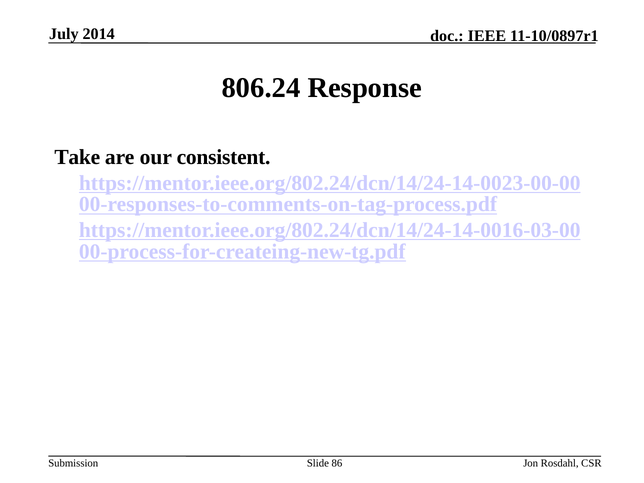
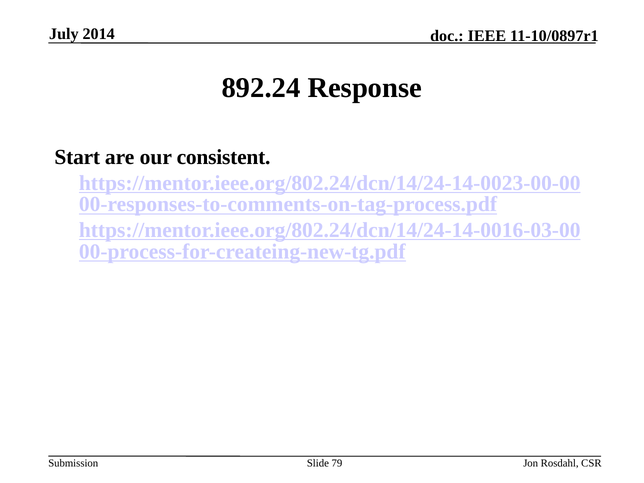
806.24: 806.24 -> 892.24 (261, 88)
Take: Take -> Start (77, 157)
86: 86 -> 79 (337, 463)
